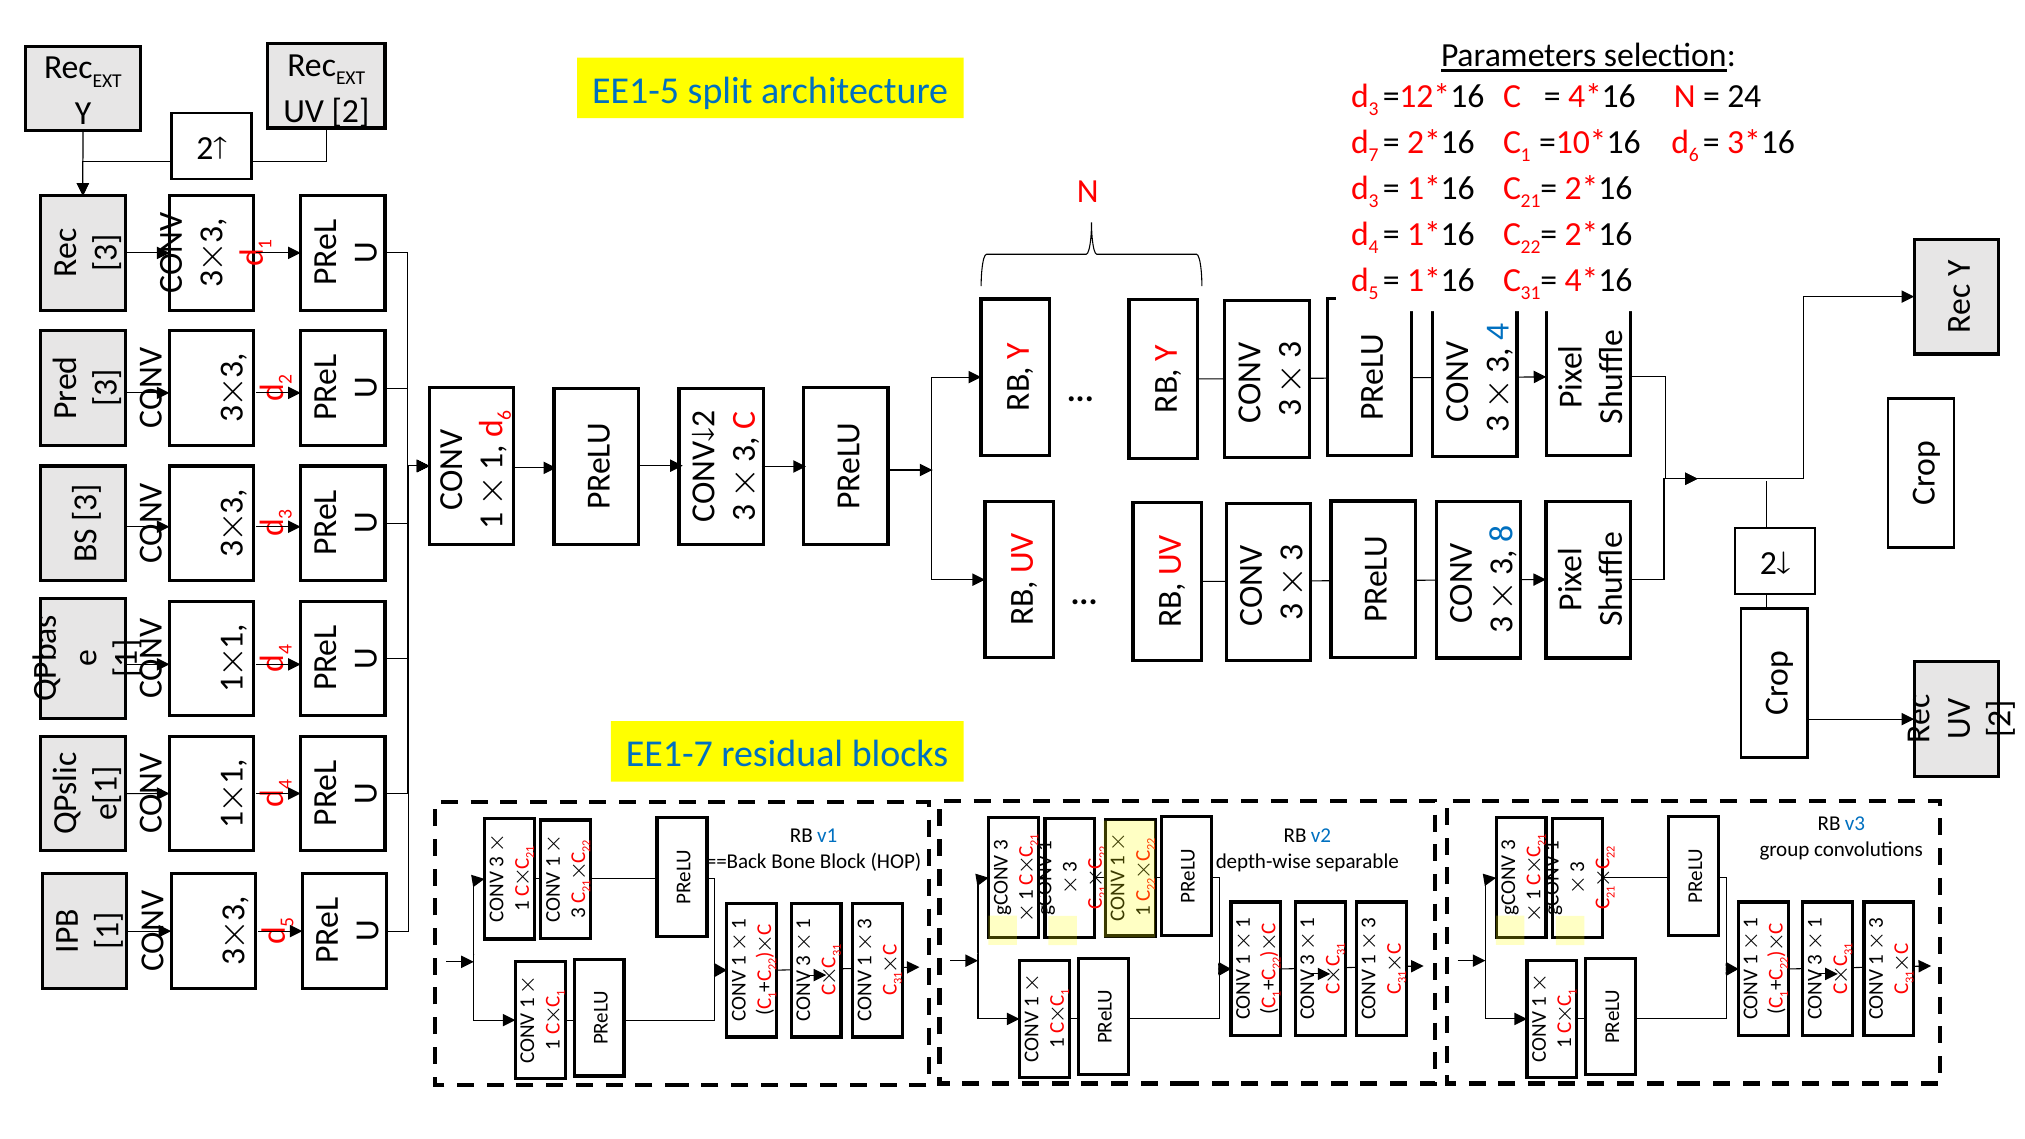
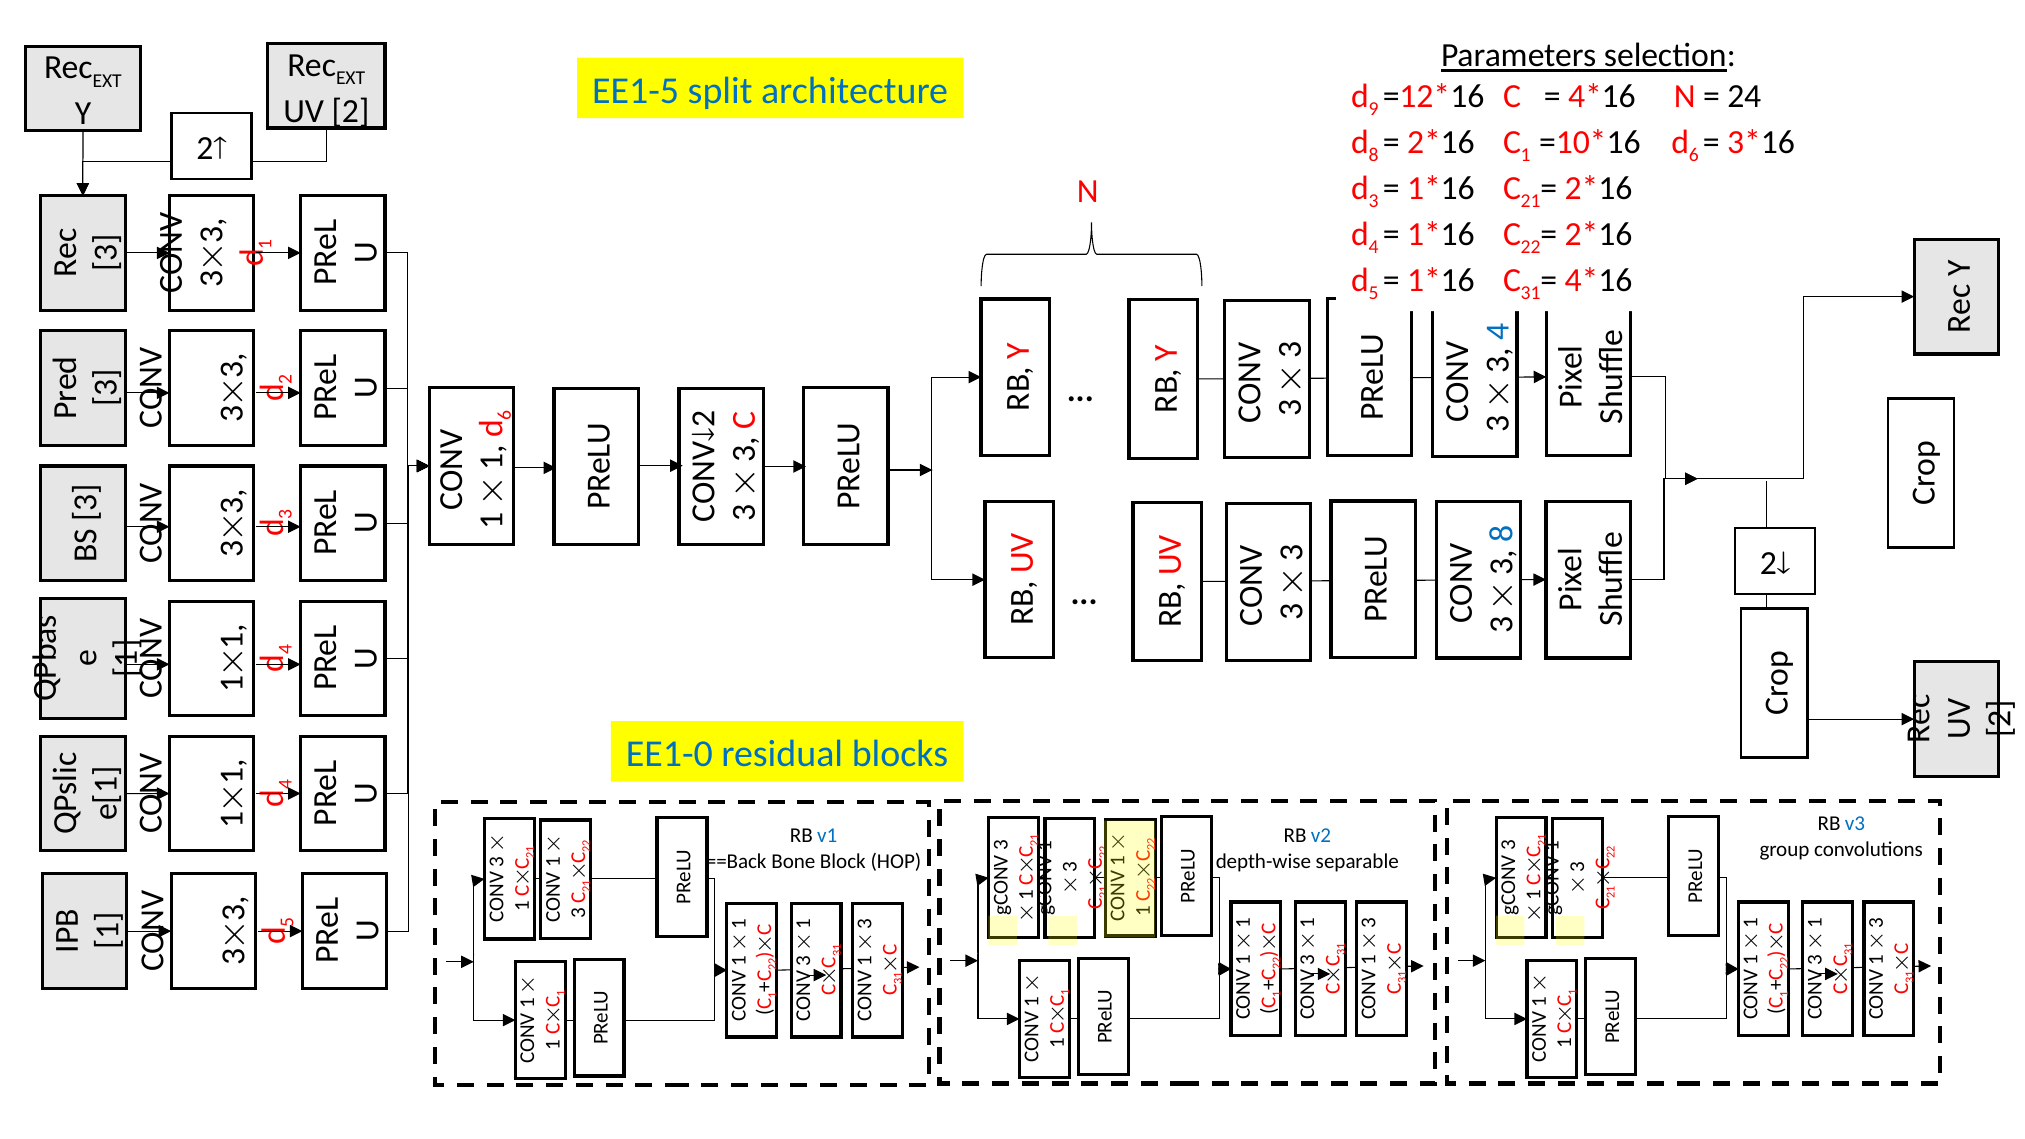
3: 3 -> 9 (1374, 109)
7: 7 -> 8 (1374, 155)
EE1-7: EE1-7 -> EE1-0 (669, 754)
